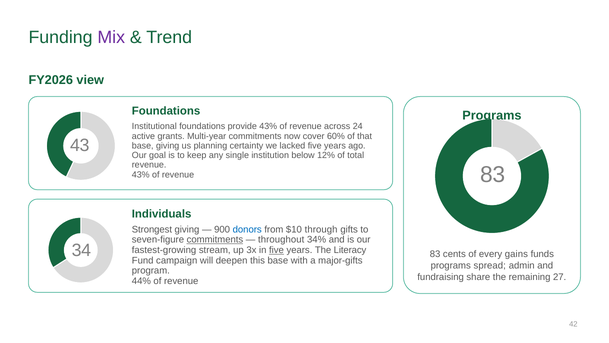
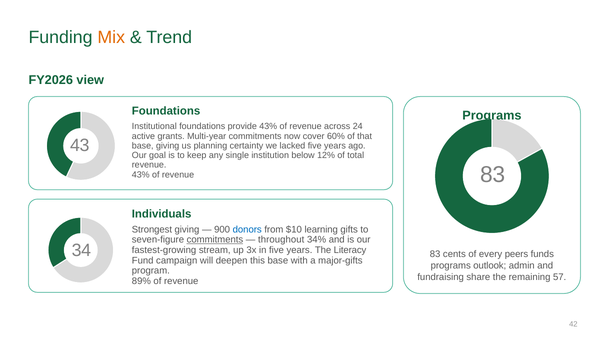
Mix colour: purple -> orange (111, 37)
through: through -> learning (321, 229)
five underline: present -> none (276, 250)
gains: gains -> peers (516, 254)
spread: spread -> outlook (490, 265)
27: 27 -> 57 (560, 277)
44%: 44% -> 89% (141, 281)
